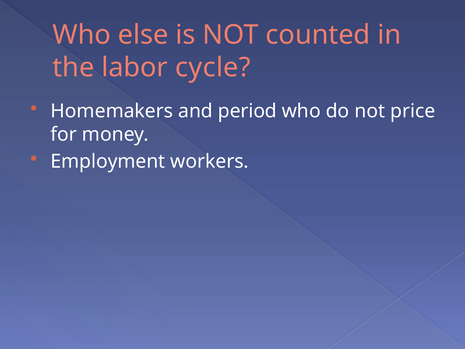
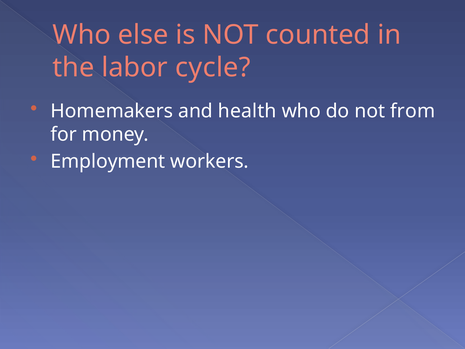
period: period -> health (247, 111)
price: price -> from (413, 111)
